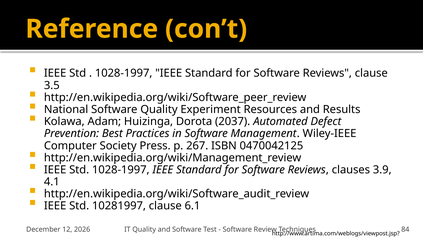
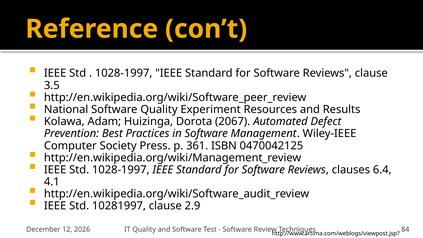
2037: 2037 -> 2067 (233, 122)
267: 267 -> 361 (197, 146)
3.9: 3.9 -> 6.4 (382, 170)
6.1: 6.1 -> 2.9 (192, 206)
